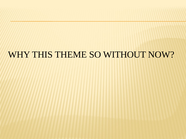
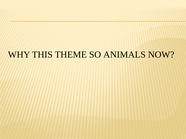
WITHOUT: WITHOUT -> ANIMALS (124, 55)
